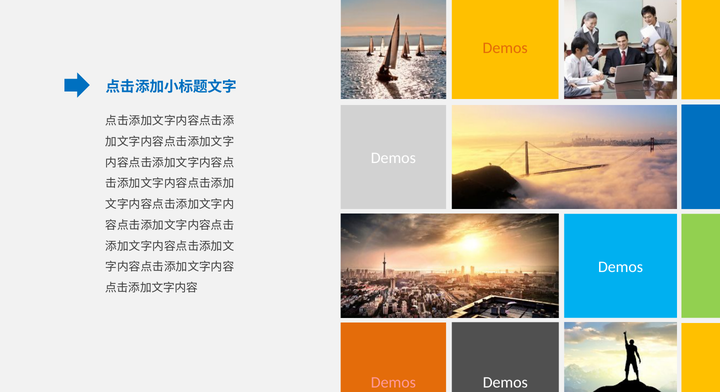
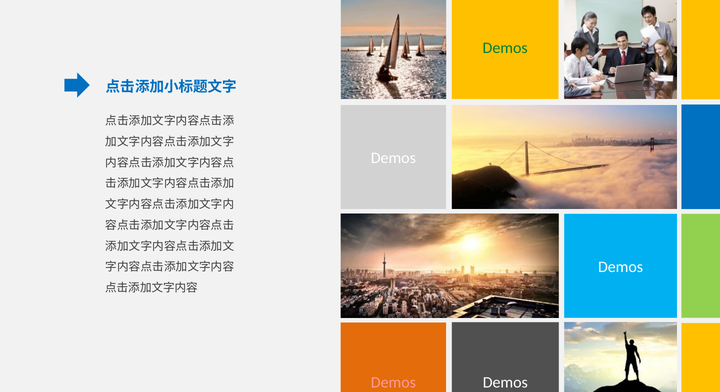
Demos colour: orange -> green (505, 48)
